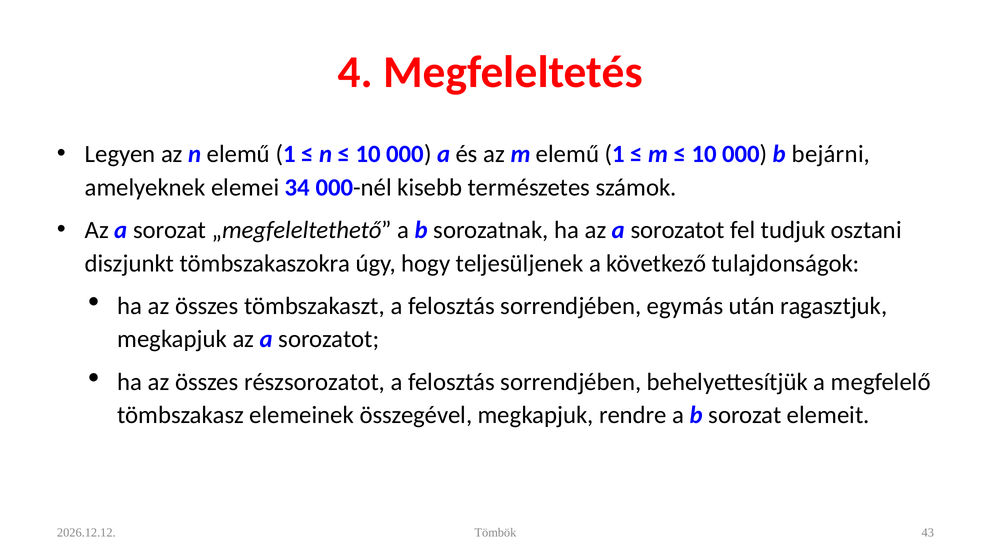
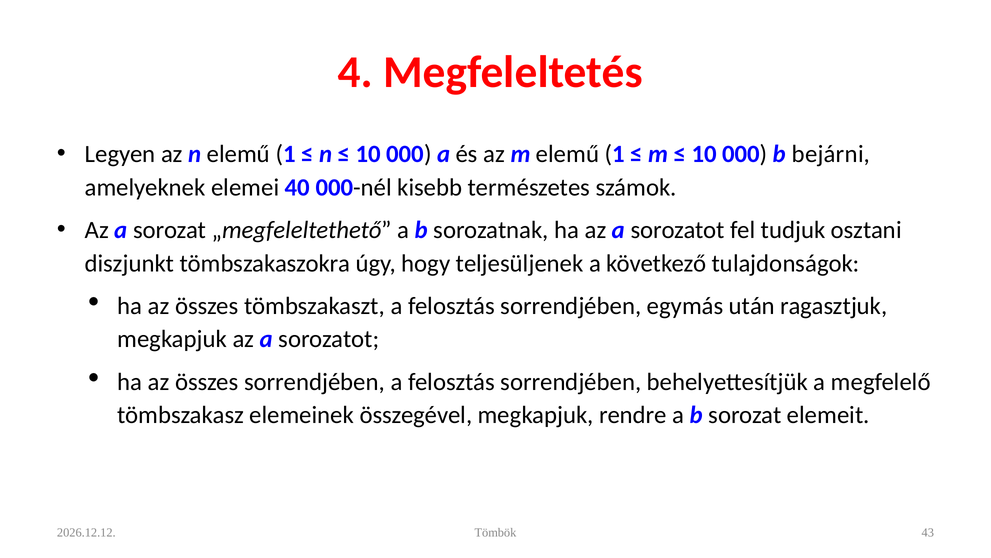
34: 34 -> 40 (297, 187)
összes részsorozatot: részsorozatot -> sorrendjében (315, 381)
